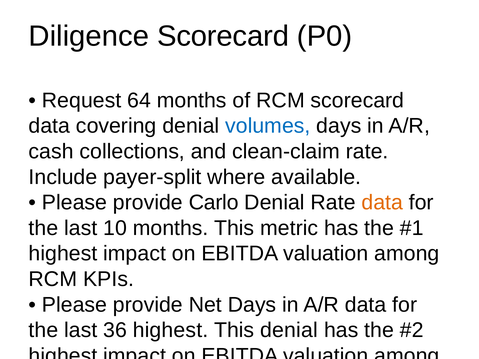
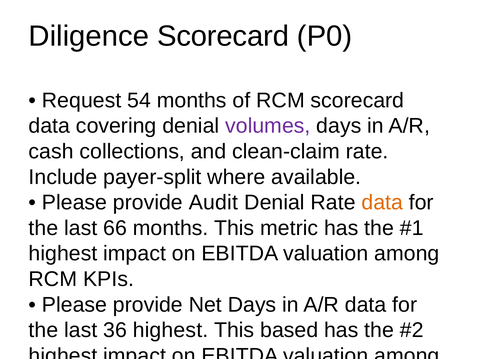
64: 64 -> 54 (139, 100)
volumes colour: blue -> purple (268, 126)
Carlo: Carlo -> Audit (213, 203)
10: 10 -> 66 (115, 228)
This denial: denial -> based (289, 330)
